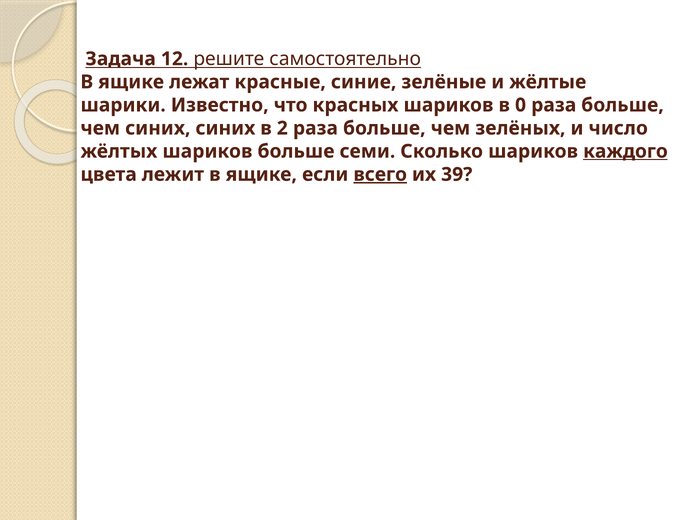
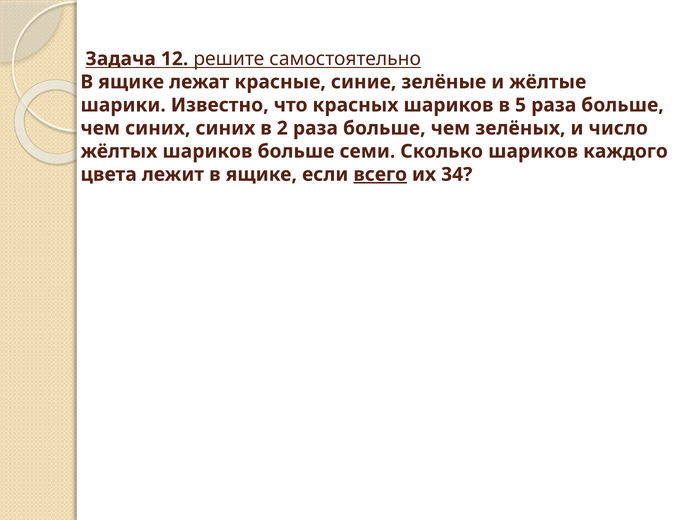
0: 0 -> 5 (521, 105)
каждого underline: present -> none (625, 151)
39: 39 -> 34 (457, 174)
